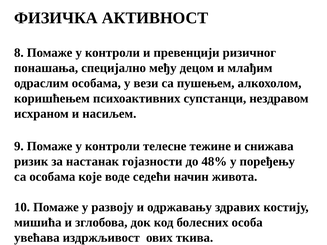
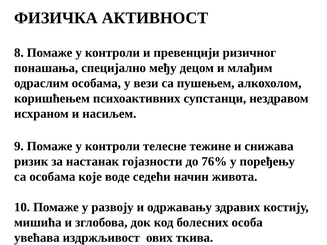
48%: 48% -> 76% (214, 162)
